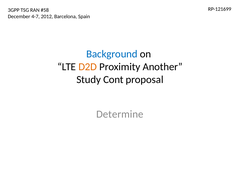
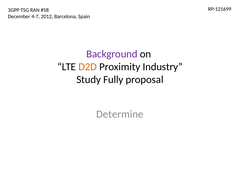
Background colour: blue -> purple (112, 54)
Another: Another -> Industry (163, 67)
Cont: Cont -> Fully (113, 80)
